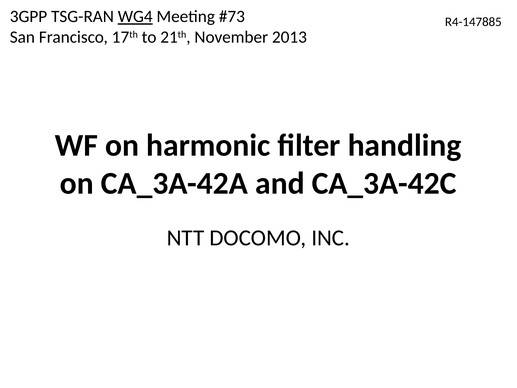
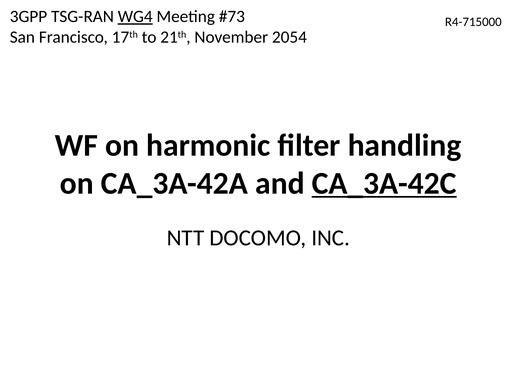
R4-147885: R4-147885 -> R4-715000 (473, 22)
2013: 2013 -> 2054 (289, 37)
CA_3A-42C underline: none -> present (384, 183)
